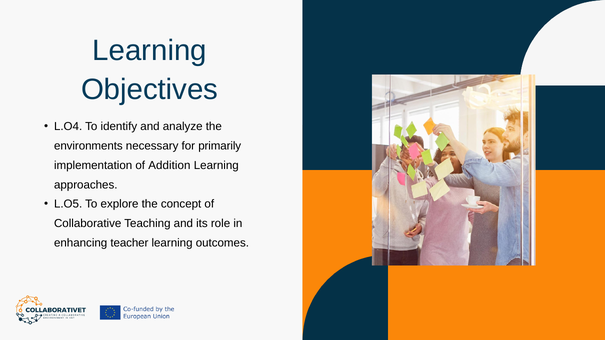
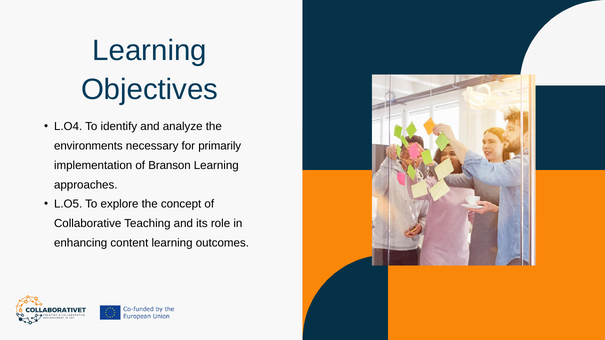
Addition: Addition -> Branson (169, 166)
teacher: teacher -> content (129, 243)
